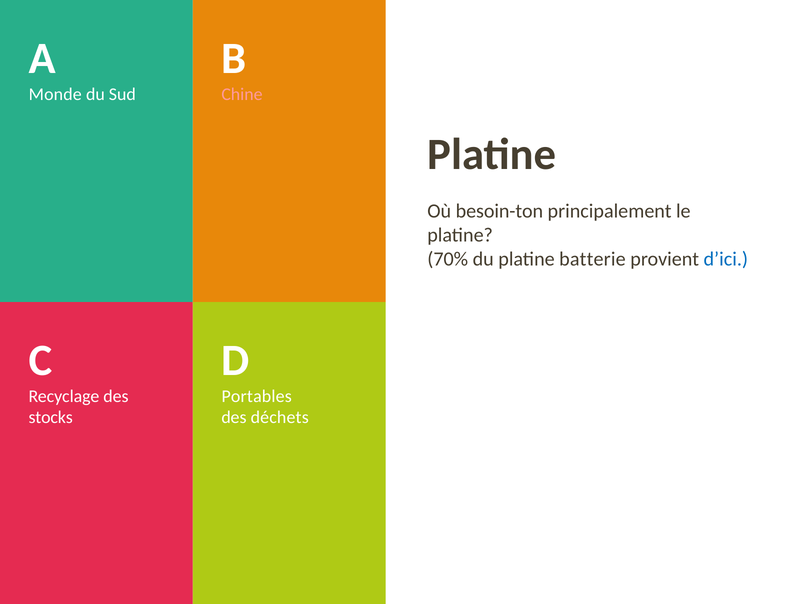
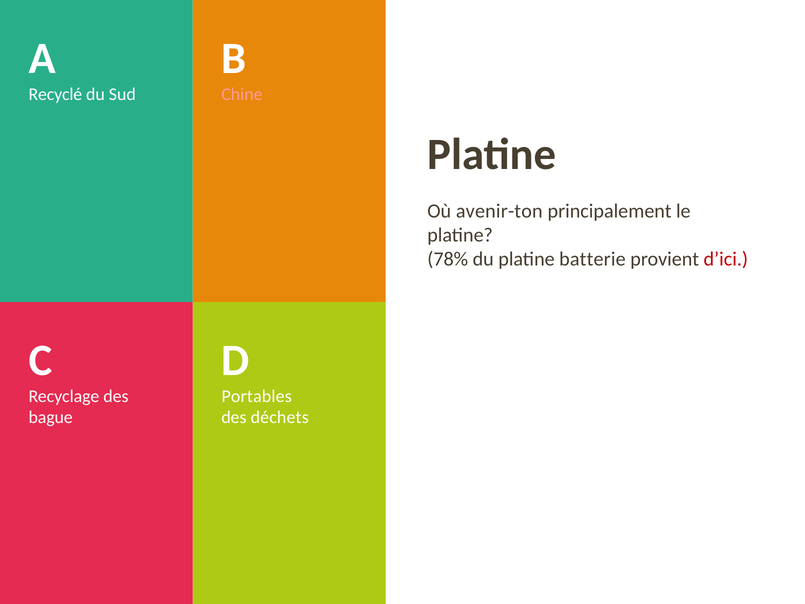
Monde: Monde -> Recyclé (55, 94)
besoin-ton: besoin-ton -> avenir-ton (499, 211)
70%: 70% -> 78% (448, 259)
d’ici colour: blue -> red (726, 259)
stocks: stocks -> bague (51, 417)
